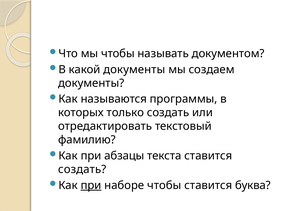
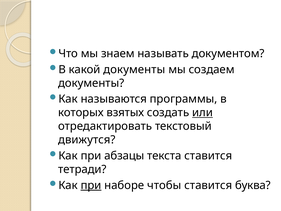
мы чтобы: чтобы -> знаем (118, 53)
только: только -> взятых (125, 112)
или underline: none -> present (202, 112)
фамилию: фамилию -> движутся (87, 140)
создать: создать -> тетради (82, 169)
